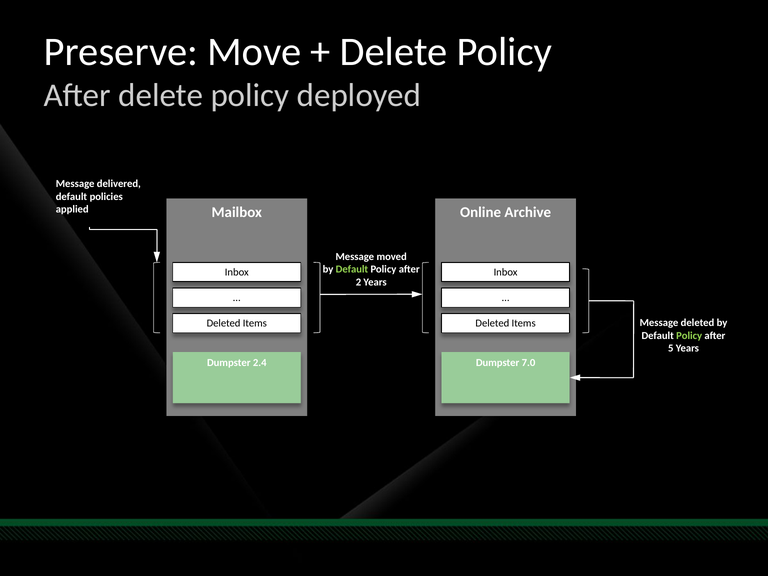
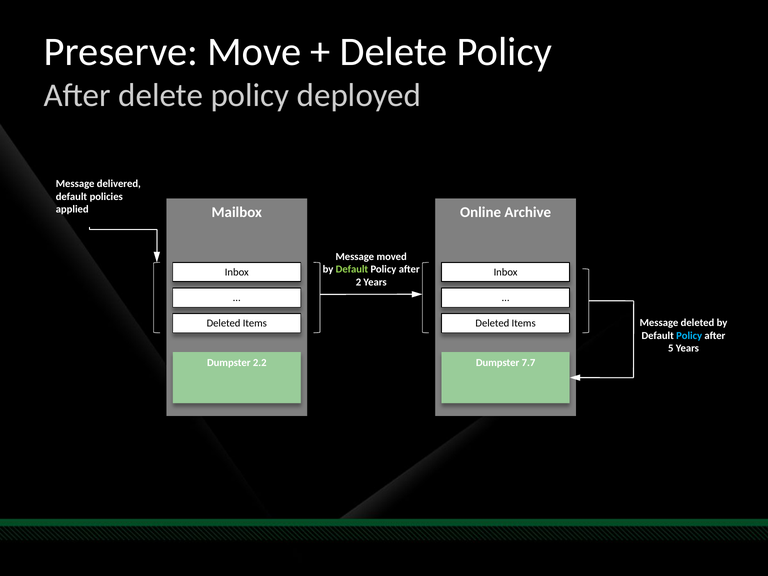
Policy colour: light green -> light blue (689, 336)
2.4: 2.4 -> 2.2 (260, 363)
7.0: 7.0 -> 7.7 (529, 363)
